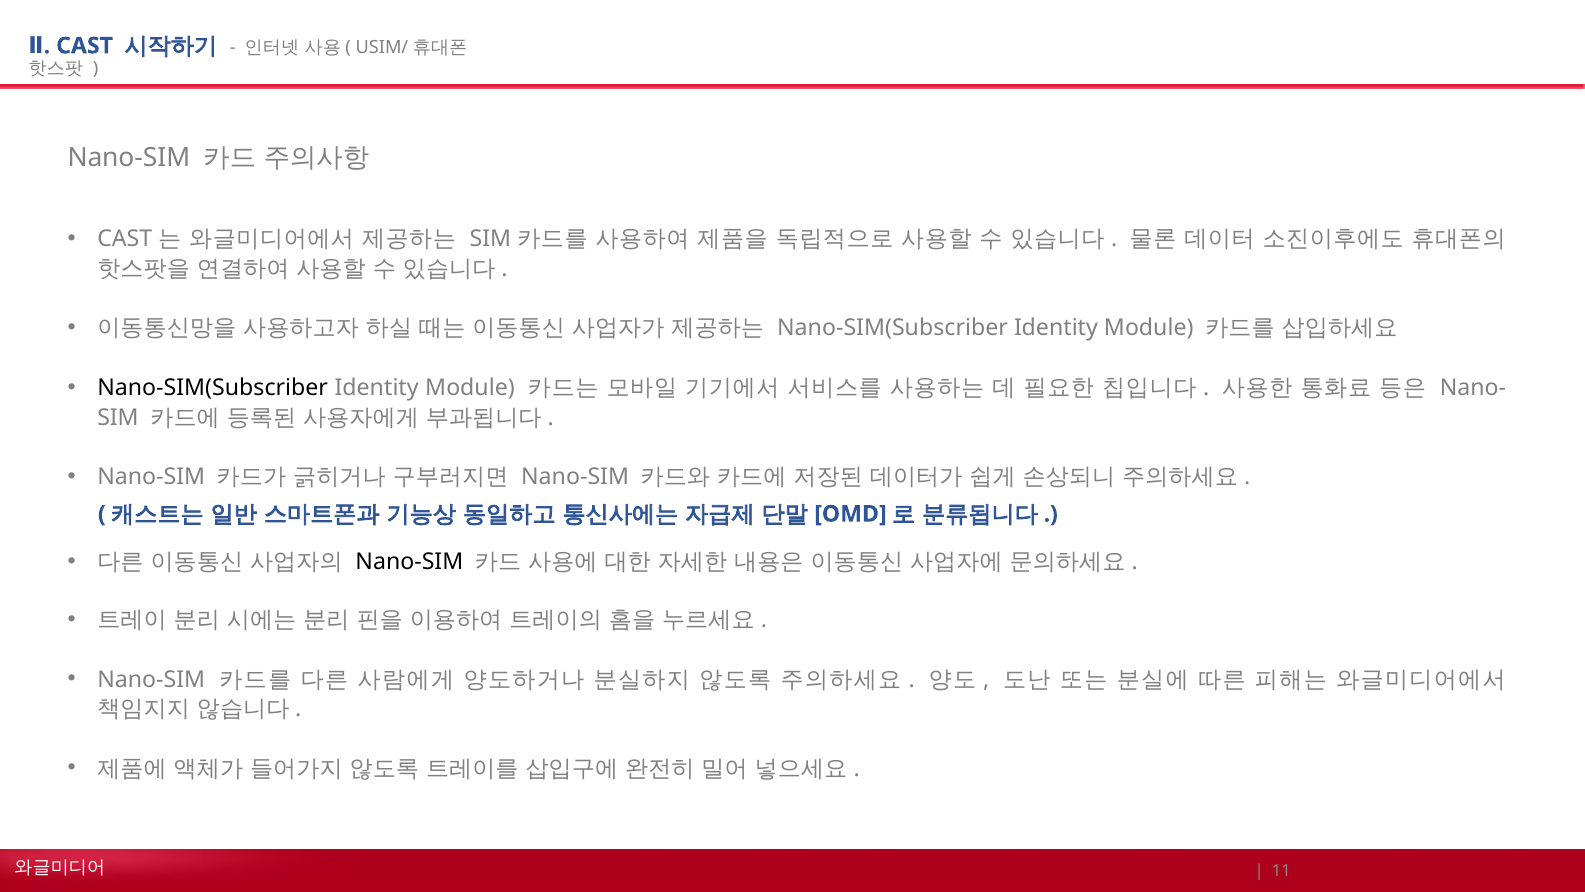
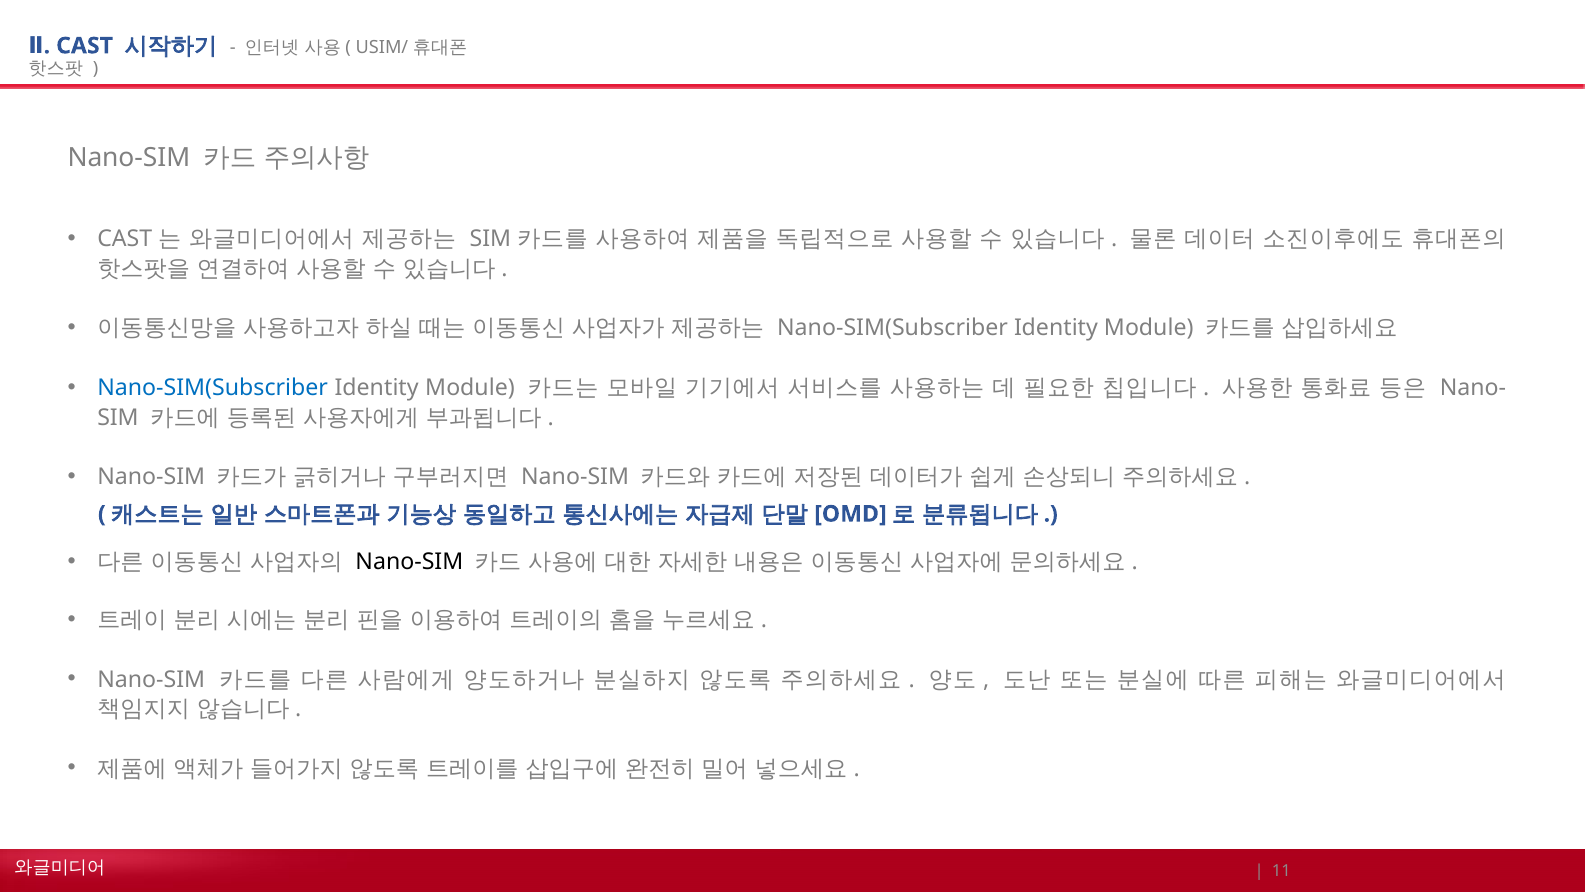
Nano-SIM(Subscriber colour: black -> blue (213, 388)
